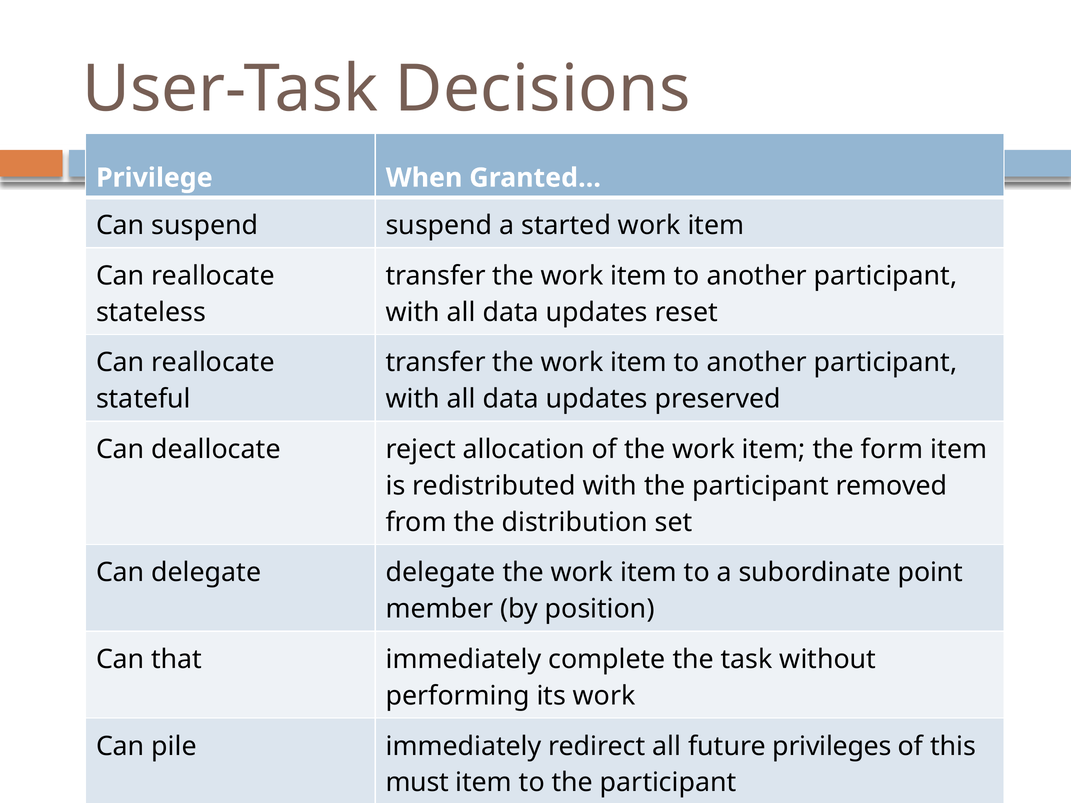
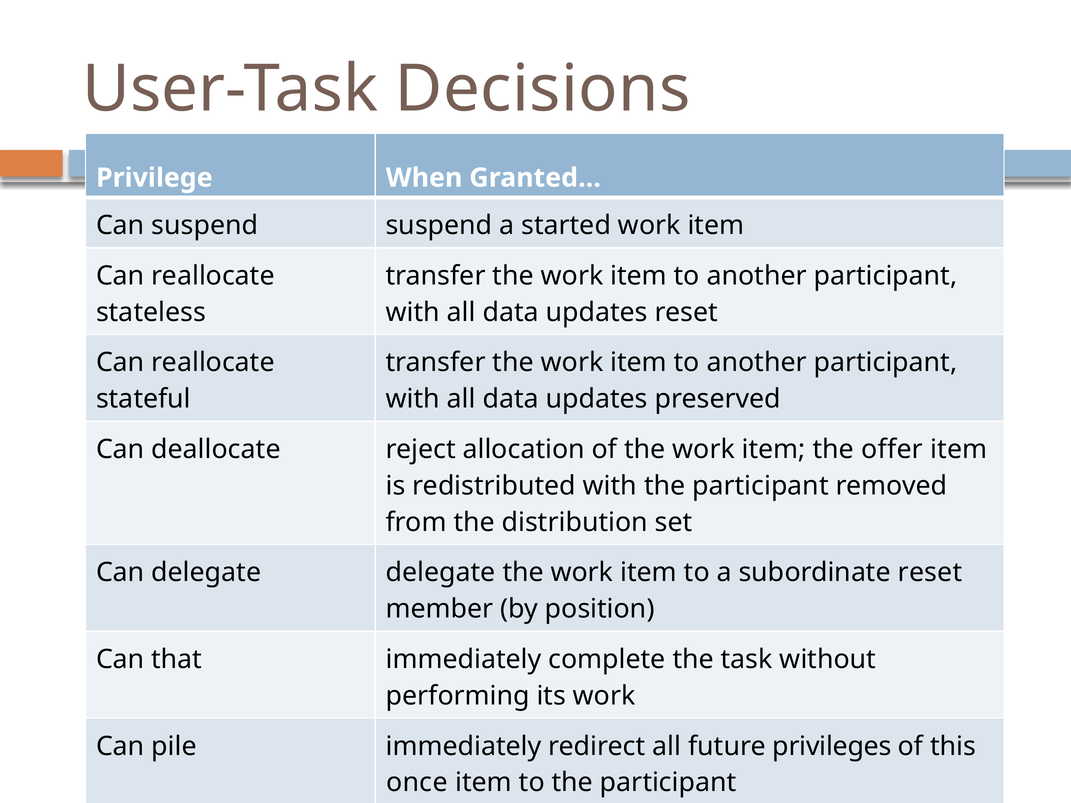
form: form -> offer (892, 450)
subordinate point: point -> reset (930, 573)
must: must -> once (417, 783)
